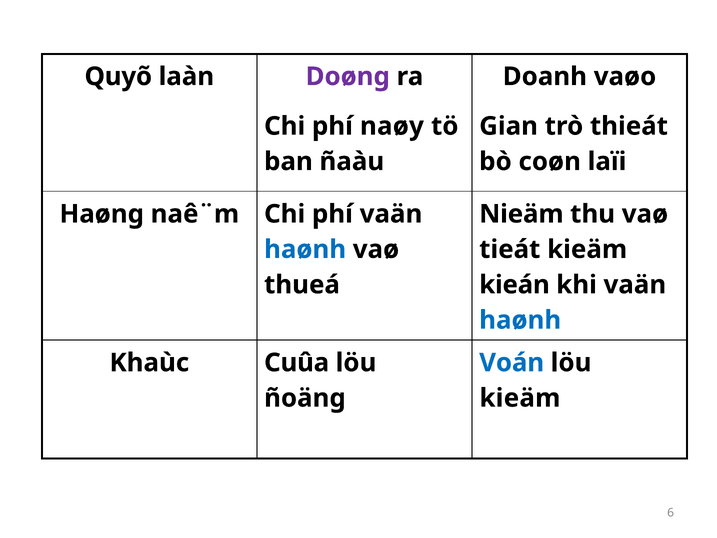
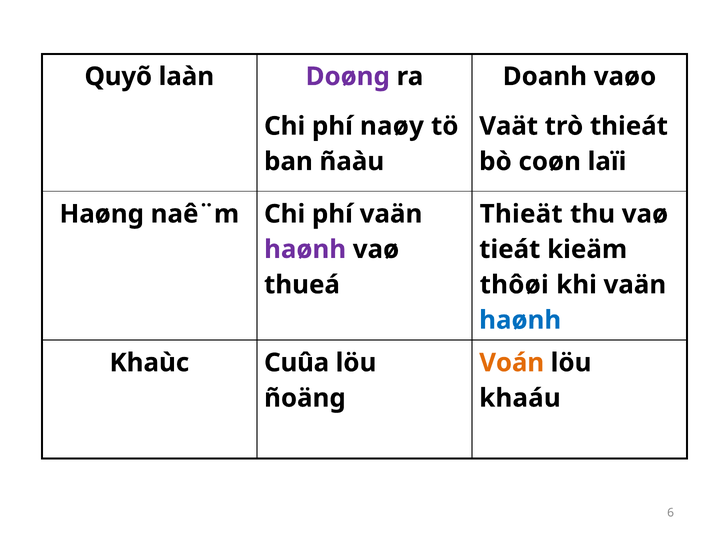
Gian: Gian -> Vaät (509, 126)
Nieäm: Nieäm -> Thieät (521, 214)
haønh colour: blue -> purple (305, 249)
kieán: kieán -> thôøi (514, 285)
Voán colour: blue -> orange (512, 363)
kieäm: kieäm -> khaáu (520, 398)
